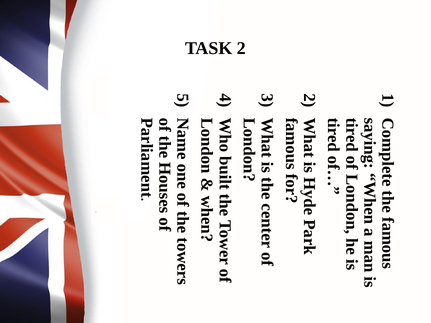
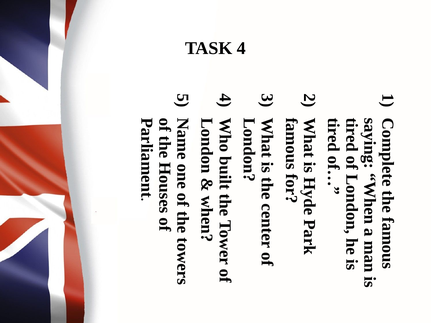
TASK 2: 2 -> 4 (241, 48)
